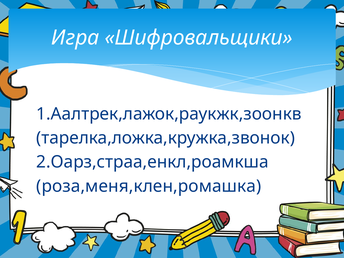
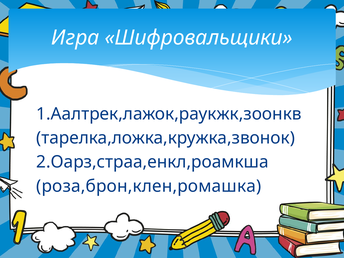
роза,меня,клен,ромашка: роза,меня,клен,ромашка -> роза,брон,клен,ромашка (149, 186)
